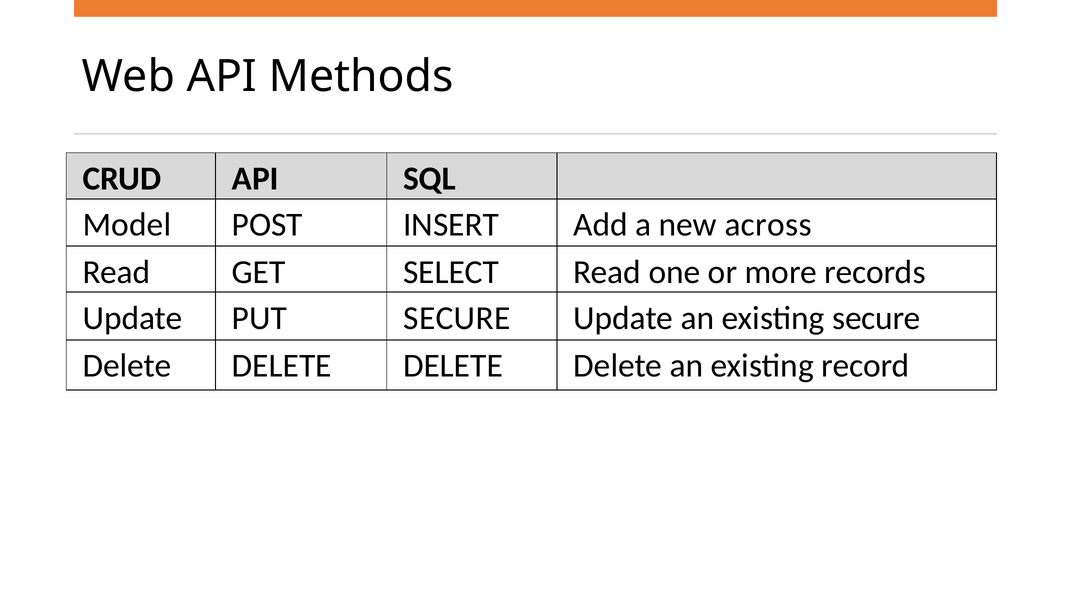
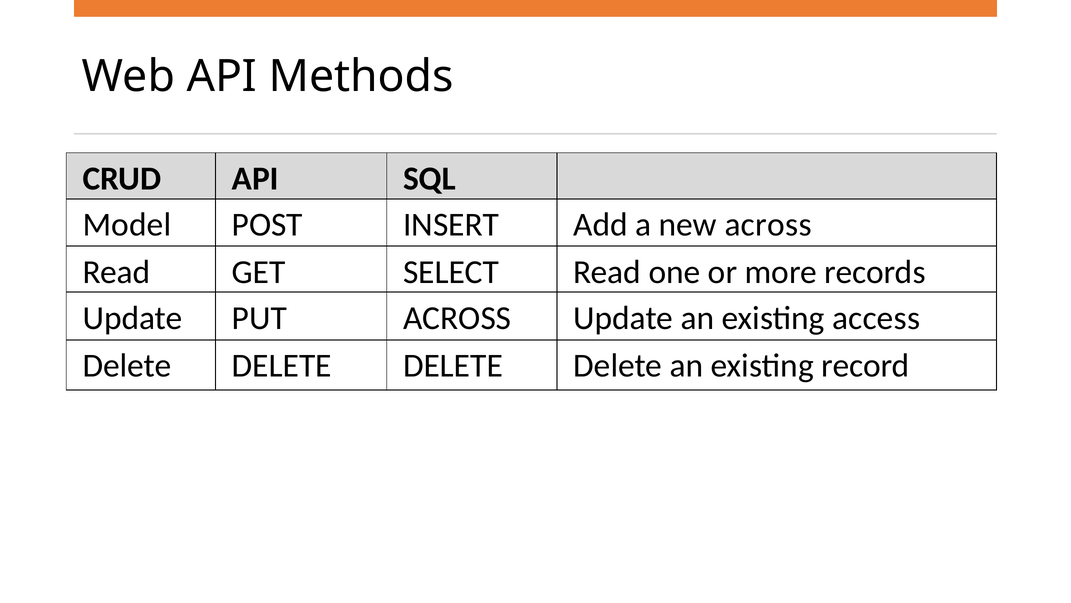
PUT SECURE: SECURE -> ACROSS (457, 318)
existing secure: secure -> access (876, 318)
